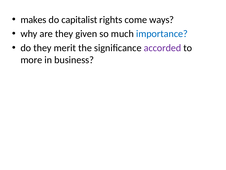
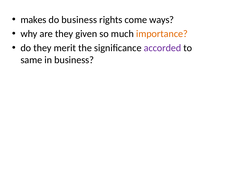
do capitalist: capitalist -> business (79, 20)
importance colour: blue -> orange (162, 34)
more: more -> same (31, 60)
